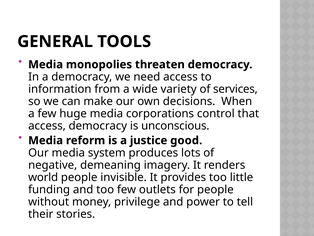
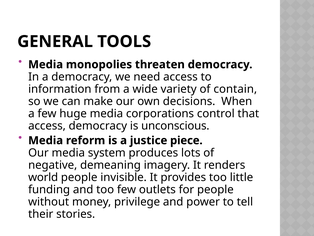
services: services -> contain (235, 89)
good: good -> piece (186, 140)
